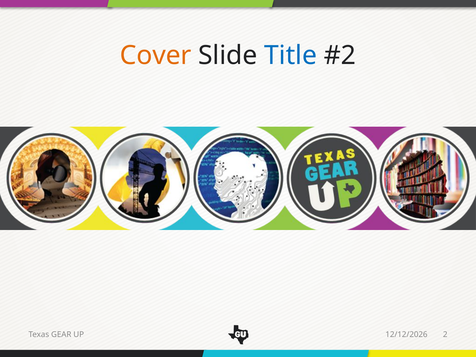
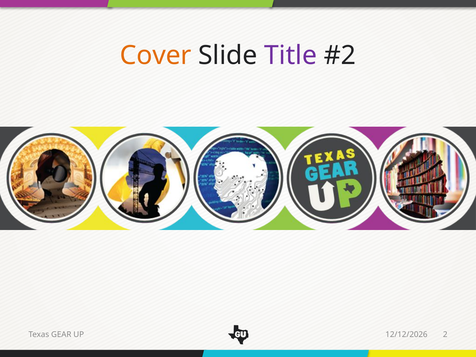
Title colour: blue -> purple (291, 55)
